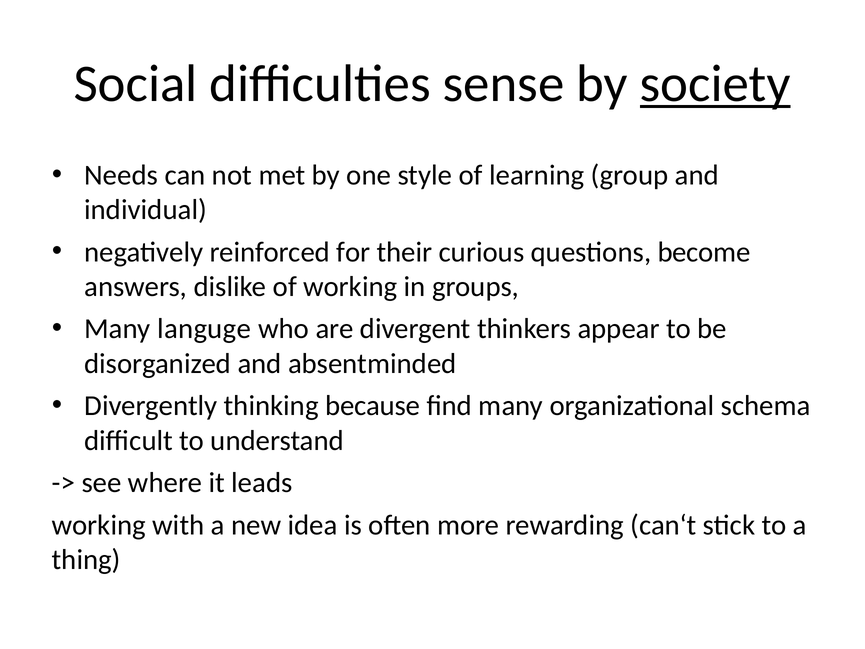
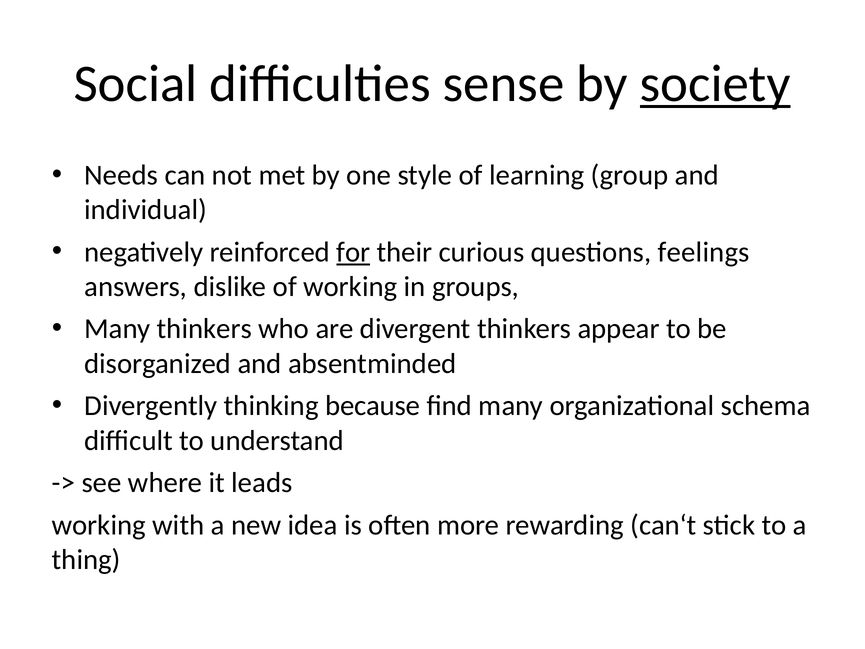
for underline: none -> present (353, 252)
become: become -> feelings (704, 252)
Many languge: languge -> thinkers (204, 329)
